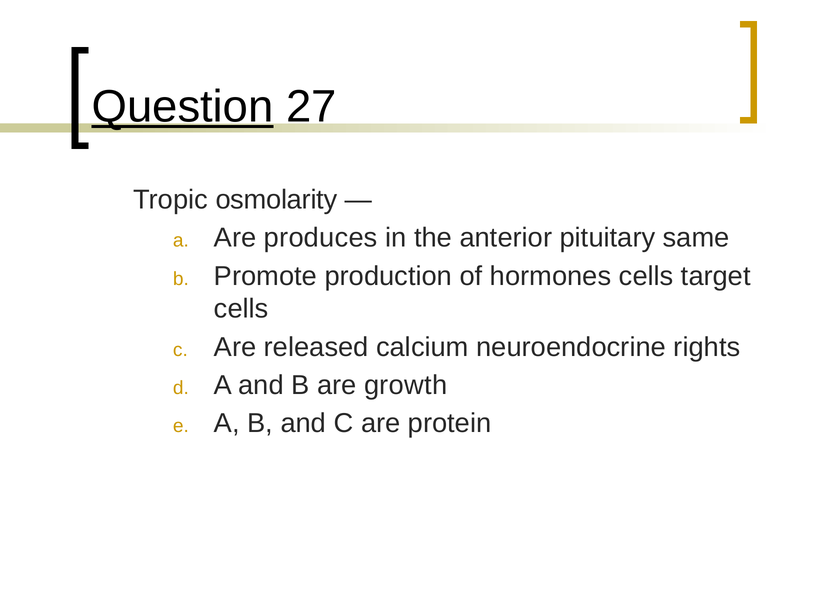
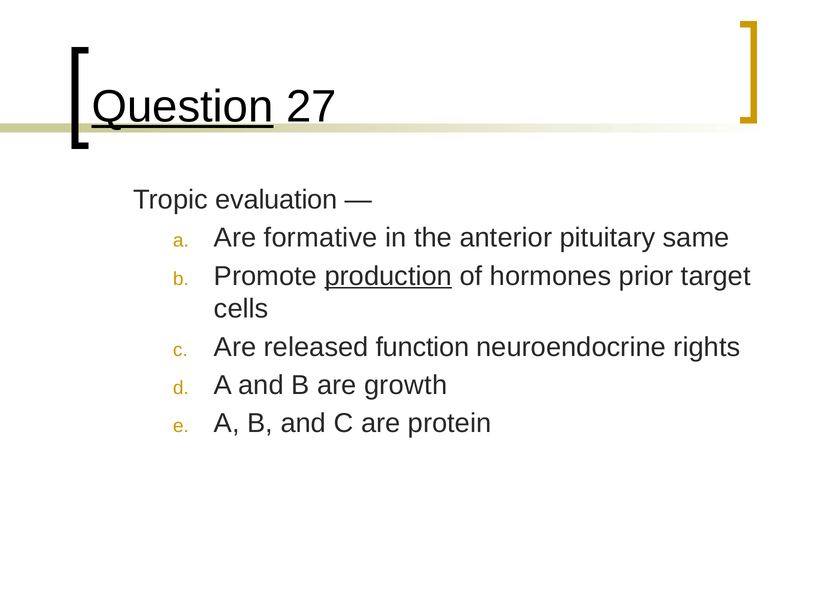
osmolarity: osmolarity -> evaluation (276, 200)
produces: produces -> formative (321, 238)
production underline: none -> present (388, 276)
hormones cells: cells -> prior (646, 276)
calcium: calcium -> function (423, 347)
